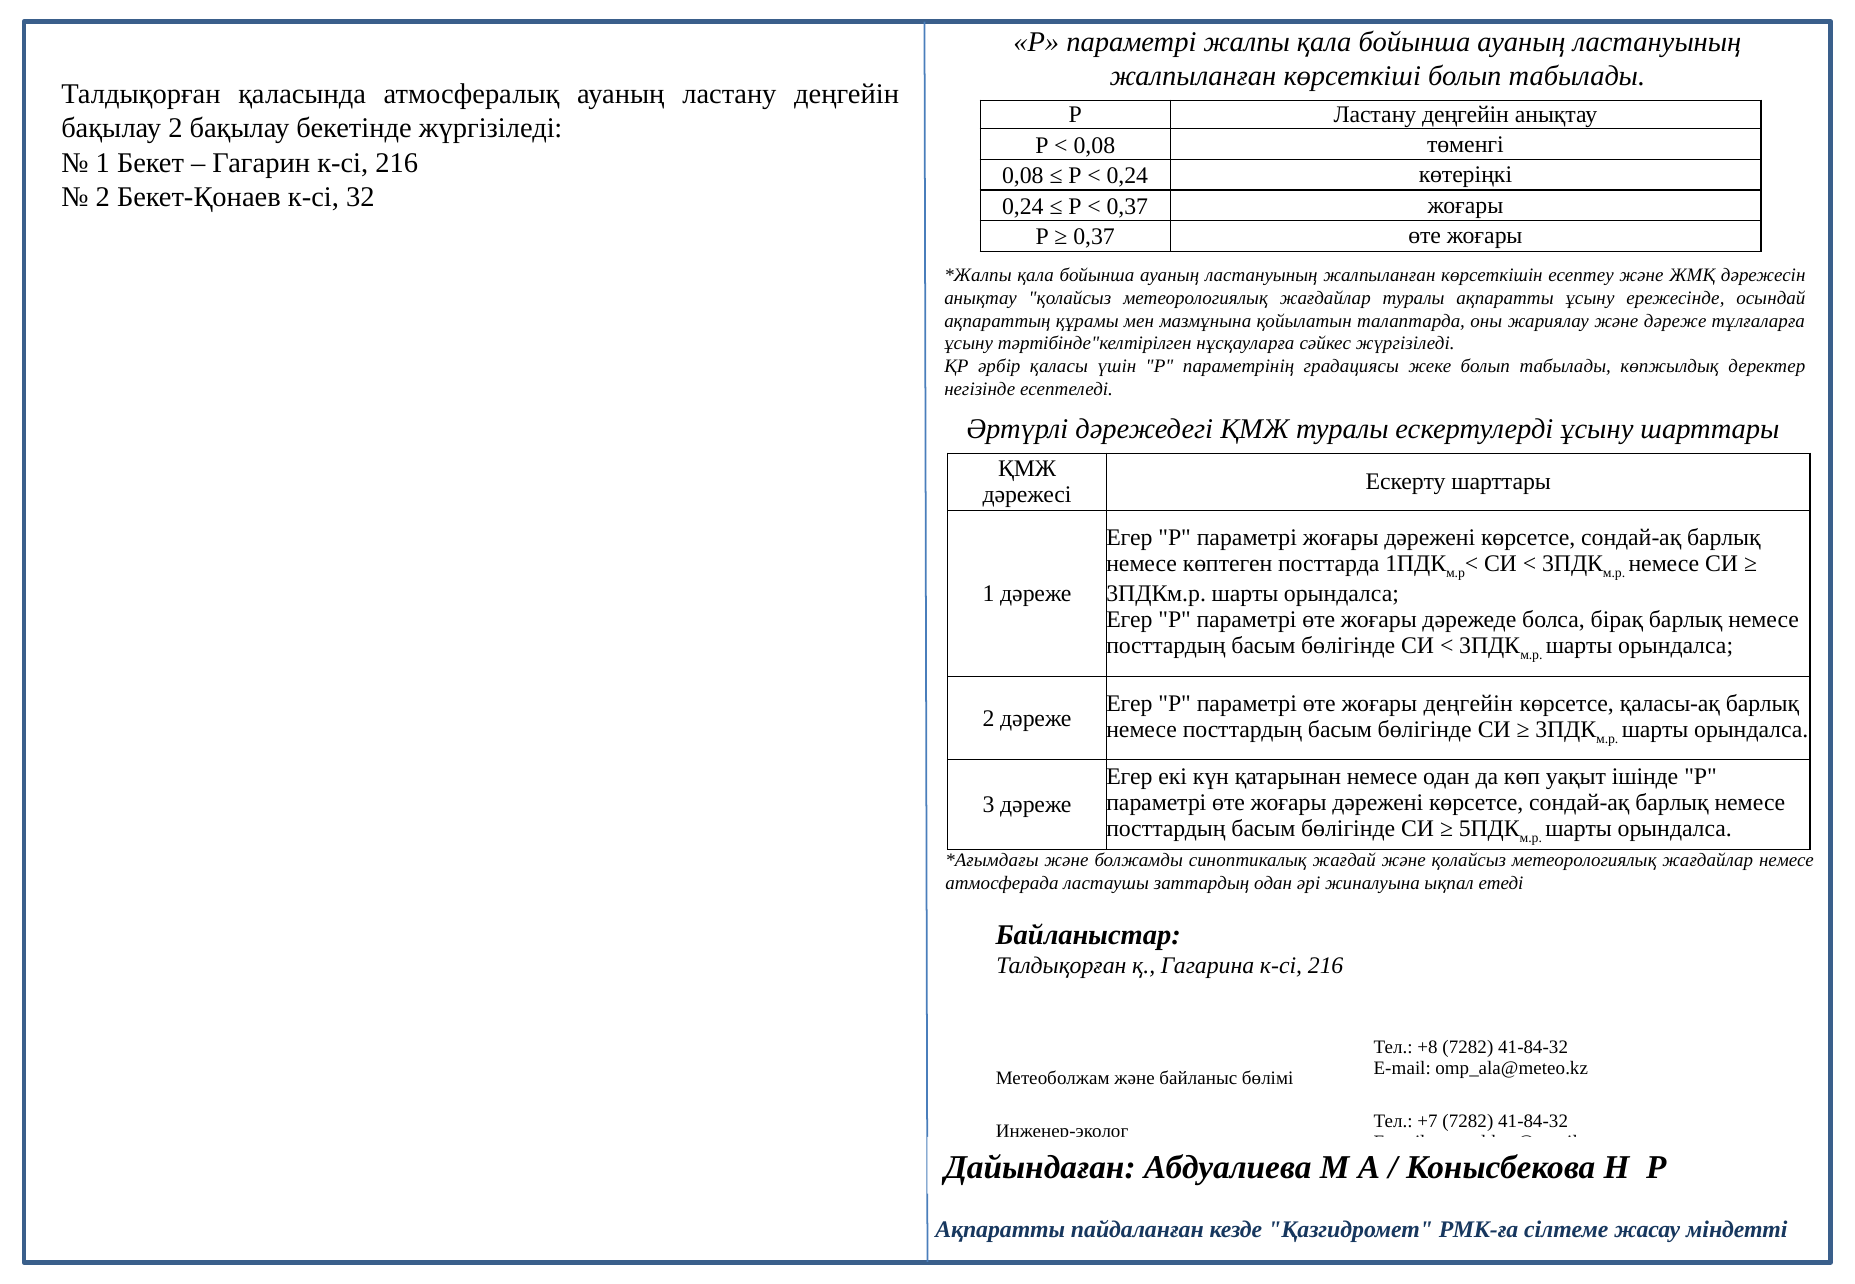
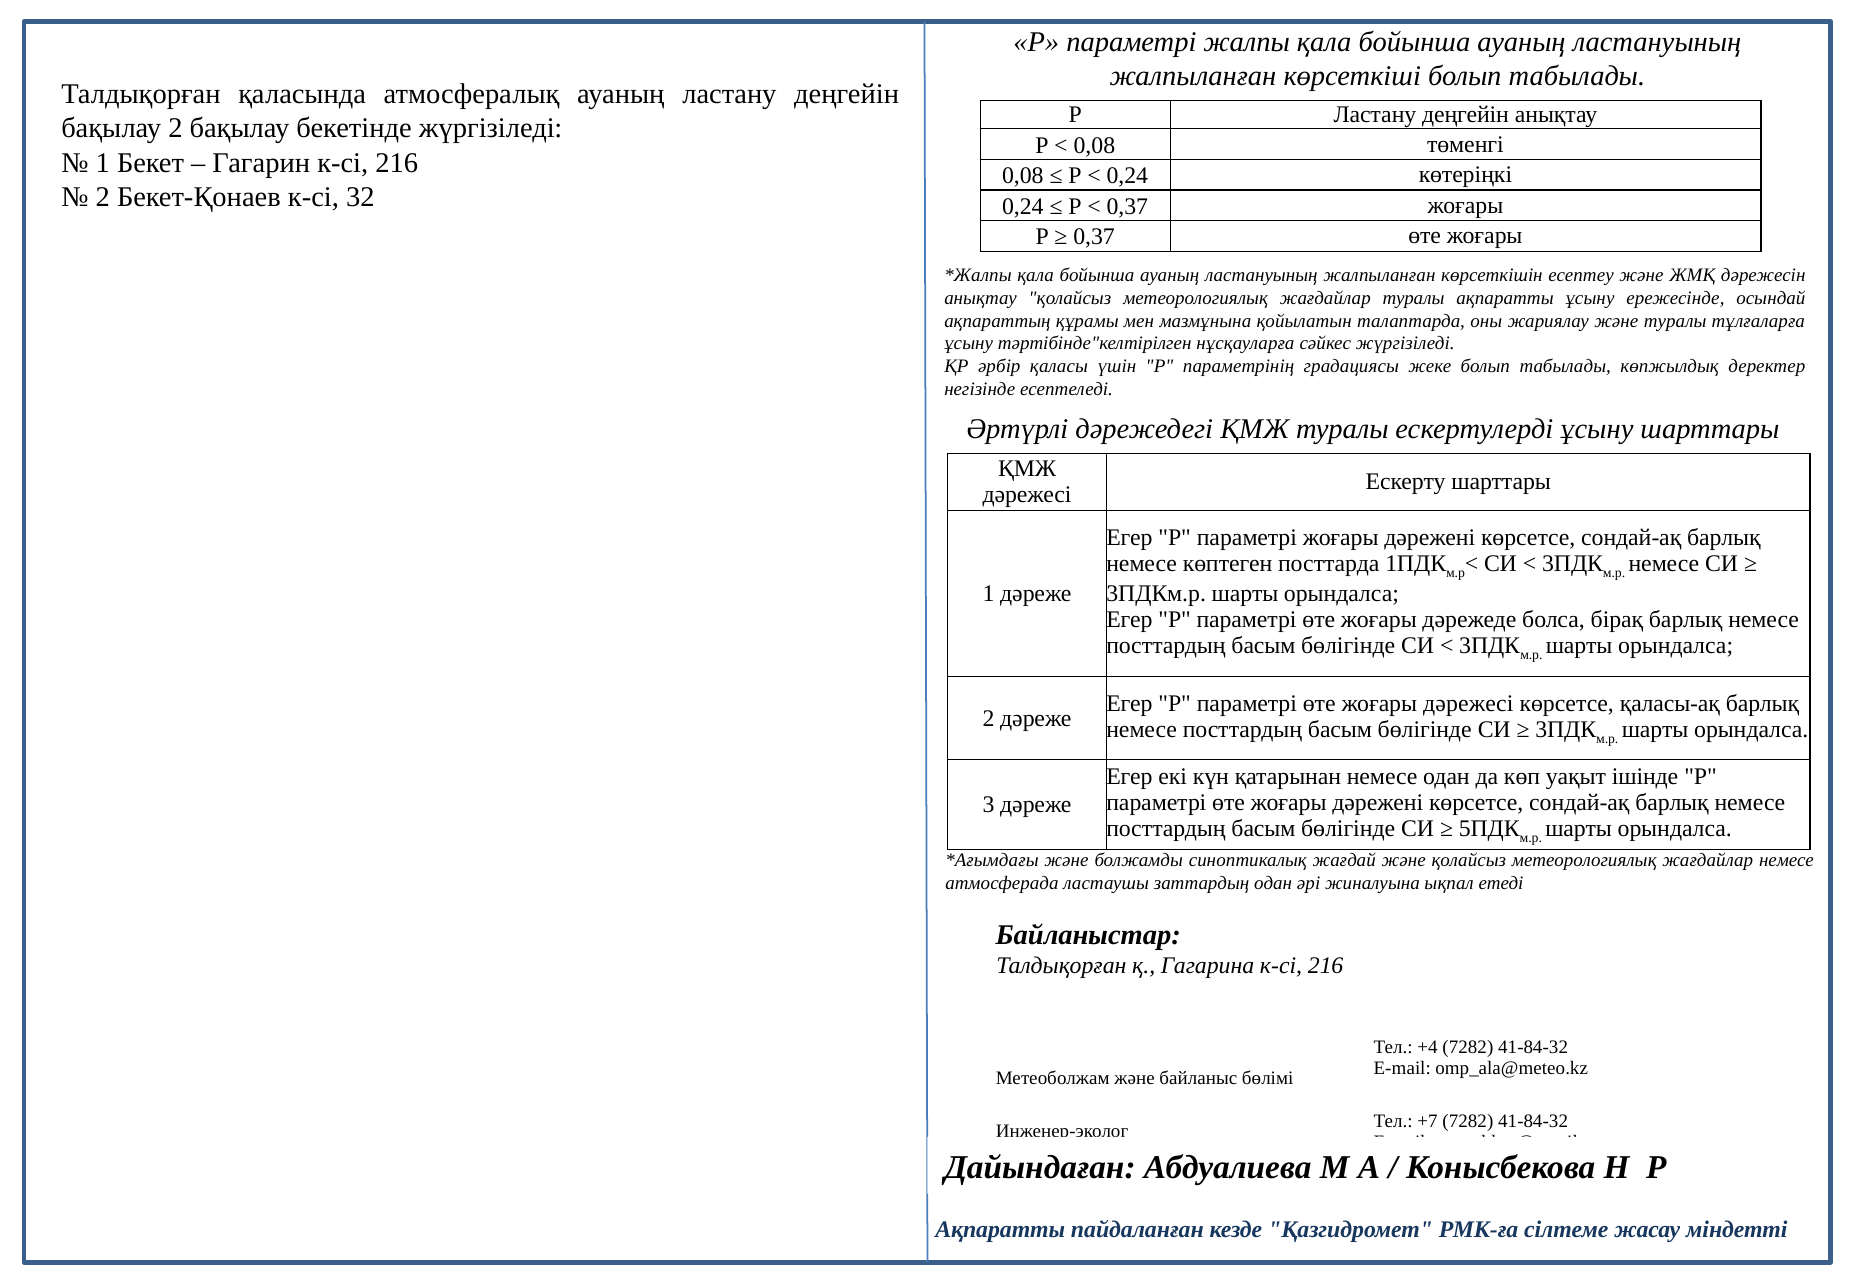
және дәреже: дәреже -> туралы (1675, 321)
жоғары деңгейін: деңгейін -> дәрежесі (1468, 703)
+8: +8 -> +4 (1427, 1047)
